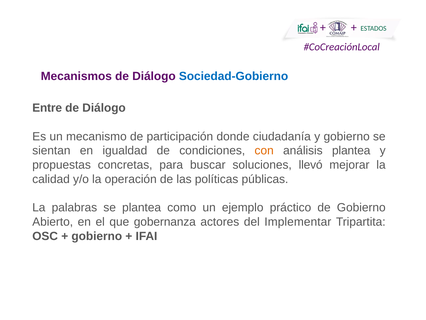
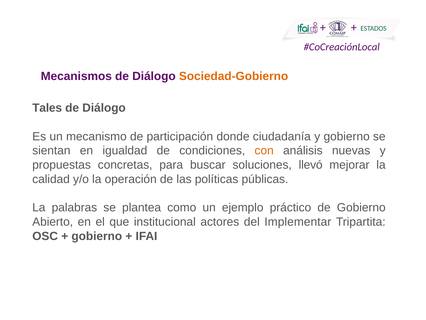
Sociedad-Gobierno colour: blue -> orange (234, 76)
Entre: Entre -> Tales (47, 108)
análisis plantea: plantea -> nuevas (351, 150)
gobernanza: gobernanza -> institucional (165, 222)
